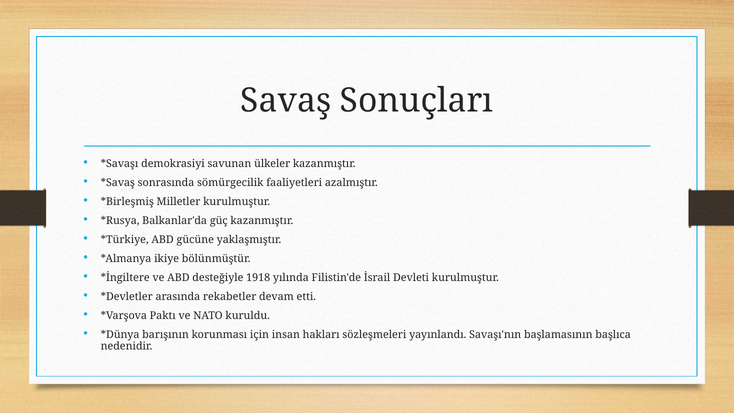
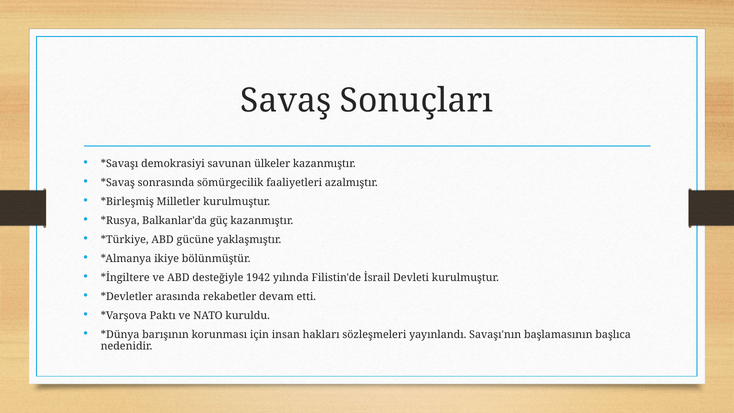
1918: 1918 -> 1942 (258, 278)
